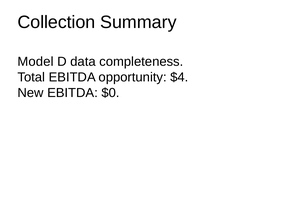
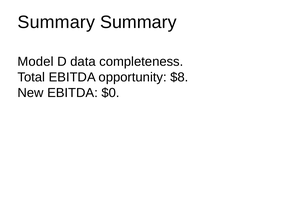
Collection: Collection -> Summary (56, 22)
$4: $4 -> $8 (179, 77)
